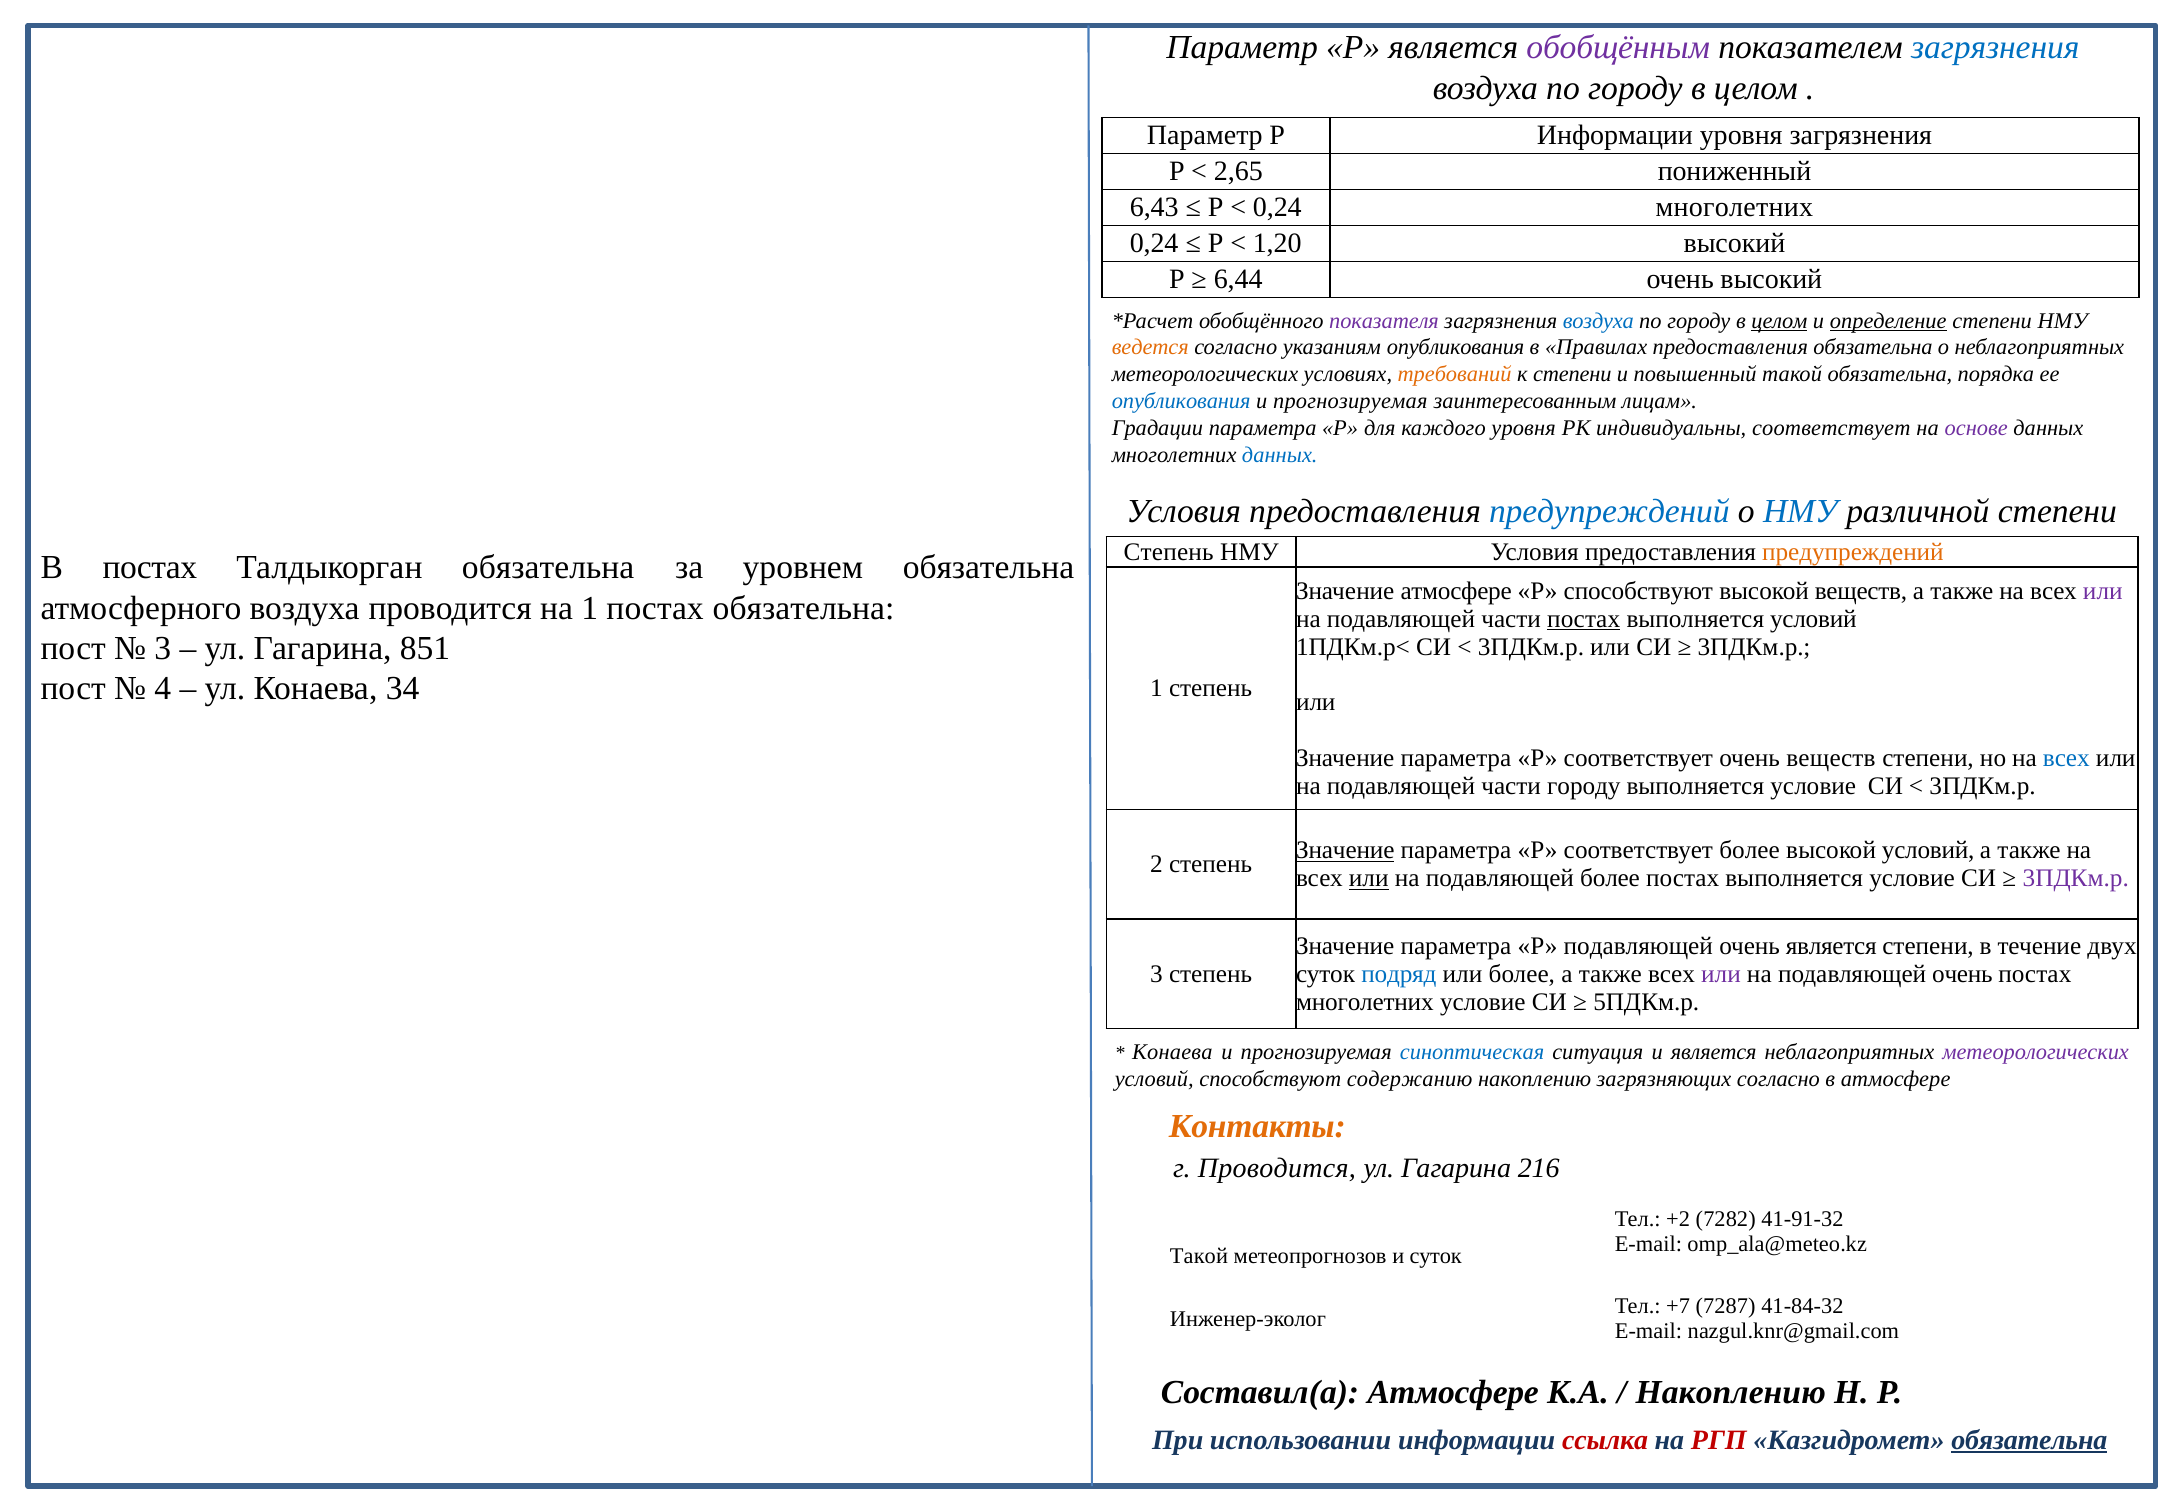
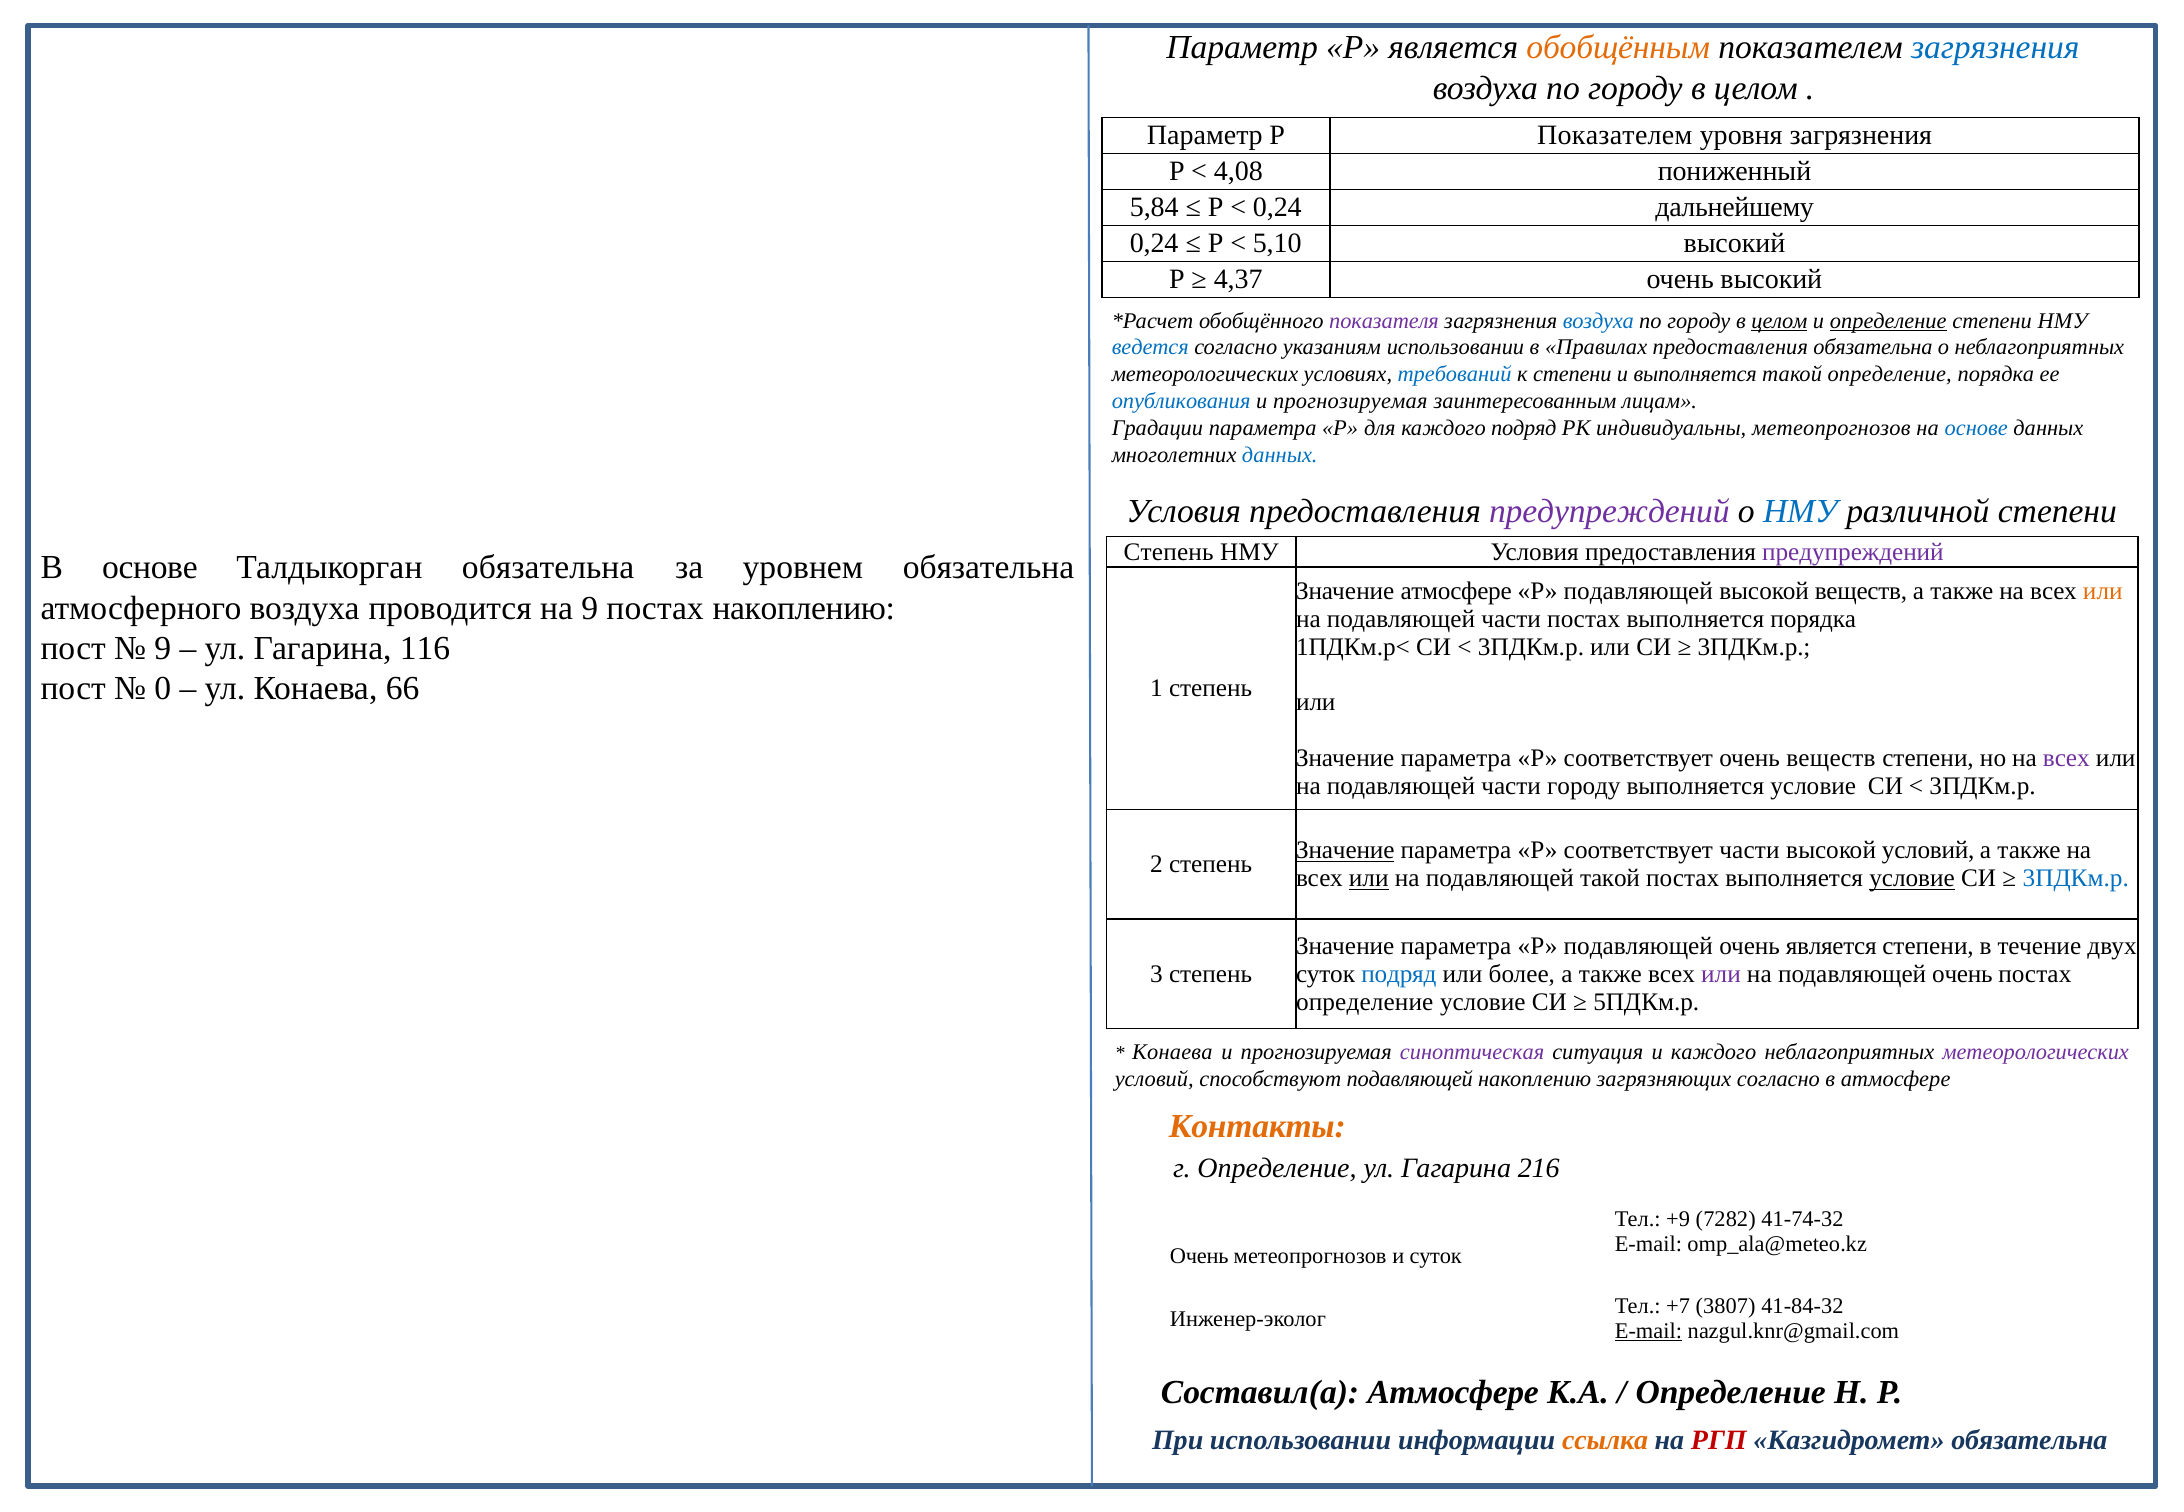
обобщённым colour: purple -> orange (1618, 48)
Р Информации: Информации -> Показателем (1615, 135)
2,65: 2,65 -> 4,08 (1238, 171)
6,43: 6,43 -> 5,84 (1154, 207)
0,24 многолетних: многолетних -> дальнейшему (1735, 207)
1,20: 1,20 -> 5,10 (1277, 243)
6,44: 6,44 -> 4,37 (1238, 279)
ведется colour: orange -> blue (1150, 347)
указаниям опубликования: опубликования -> использовании (1455, 347)
требований colour: orange -> blue (1455, 374)
и повышенный: повышенный -> выполняется (1695, 374)
такой обязательна: обязательна -> определение (1890, 374)
каждого уровня: уровня -> подряд (1524, 428)
индивидуальны соответствует: соответствует -> метеопрогнозов (1831, 428)
основе colour: purple -> blue (1976, 428)
предупреждений colour: blue -> purple (1609, 511)
предупреждений colour: orange -> purple (1853, 552)
В постах: постах -> основе (150, 568)
способствуют: способствуют -> подавляющей (1638, 591)
или colour: purple -> orange (2103, 591)
на 1: 1 -> 9 (590, 608)
постах обязательна: обязательна -> накоплению (804, 608)
постах underline: present -> none (1584, 619)
выполняется условий: условий -> порядка (1813, 619)
3: 3 -> 9 (163, 648)
851: 851 -> 116 (425, 648)
4: 4 -> 0 (163, 689)
34: 34 -> 66 (403, 689)
всех colour: blue -> purple (2066, 758)
соответствует более: более -> части (1750, 851)
подавляющей более: более -> такой (1610, 879)
условие underline: none -> present (1912, 879)
3ПДКм.р colour: purple -> blue (2076, 879)
многолетних: многолетних -> определение (1365, 1002)
синоптическая colour: blue -> purple (1472, 1052)
и является: является -> каждого (1714, 1052)
способствуют содержанию: содержанию -> подавляющей (1410, 1079)
г Проводится: Проводится -> Определение (1277, 1168)
+2: +2 -> +9 (1678, 1219)
41-91-32: 41-91-32 -> 41-74-32 (1802, 1219)
Такой: Такой -> Очень (1199, 1256)
7287: 7287 -> 3807 (1726, 1306)
E-mail underline: none -> present (1648, 1331)
Накоплению: Накоплению -> Определение (1731, 1393)
ссылка colour: red -> orange (1605, 1440)
обязательна underline: present -> none (2029, 1440)
